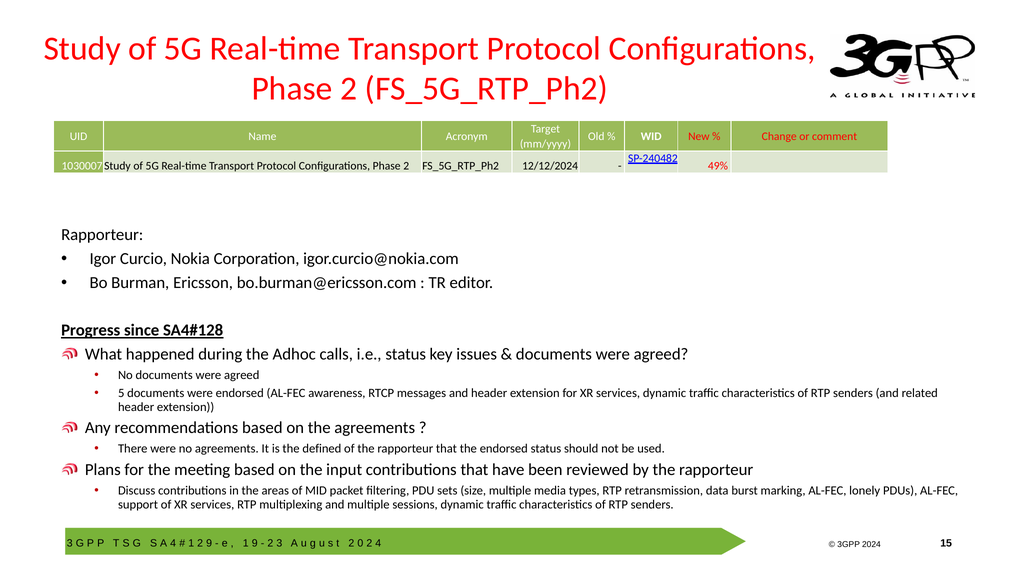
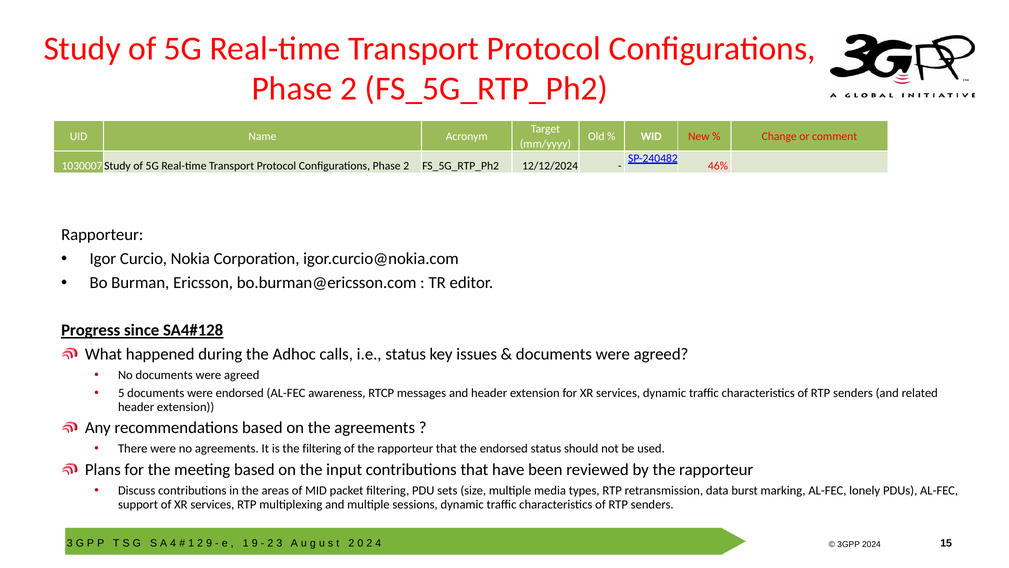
49%: 49% -> 46% (718, 166)
the defined: defined -> filtering (322, 448)
